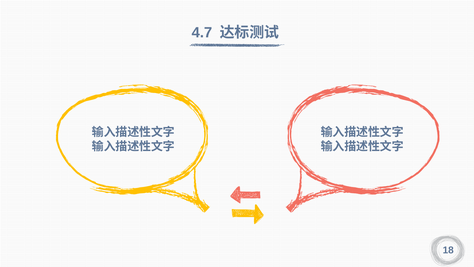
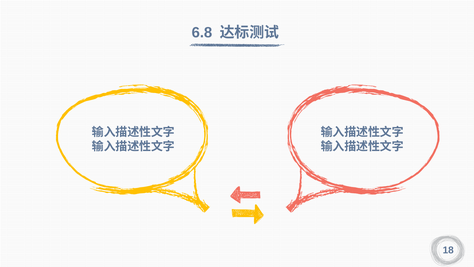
4.7: 4.7 -> 6.8 (202, 32)
